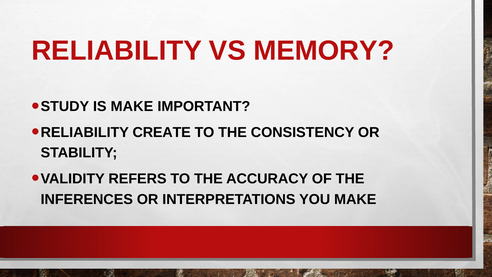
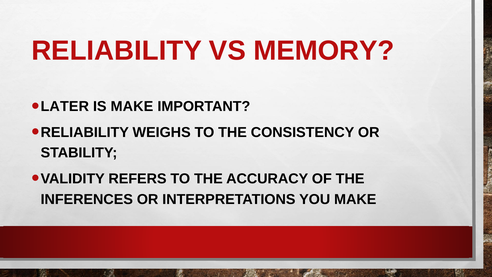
STUDY: STUDY -> LATER (65, 106)
CREATE: CREATE -> WEIGHS (162, 132)
